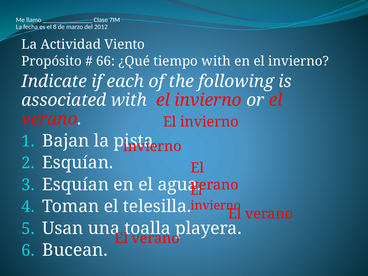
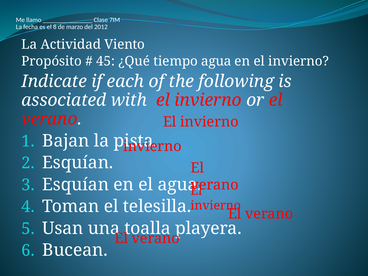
66: 66 -> 45 (105, 61)
tiempo with: with -> agua (216, 61)
